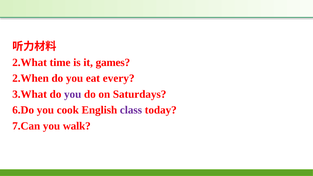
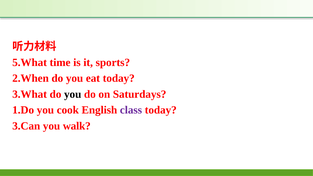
2.What: 2.What -> 5.What (30, 62)
games: games -> sports (113, 62)
eat every: every -> today (119, 78)
you colour: purple -> black (73, 94)
6.Do: 6.Do -> 1.Do (23, 110)
7.Can: 7.Can -> 3.Can (26, 126)
